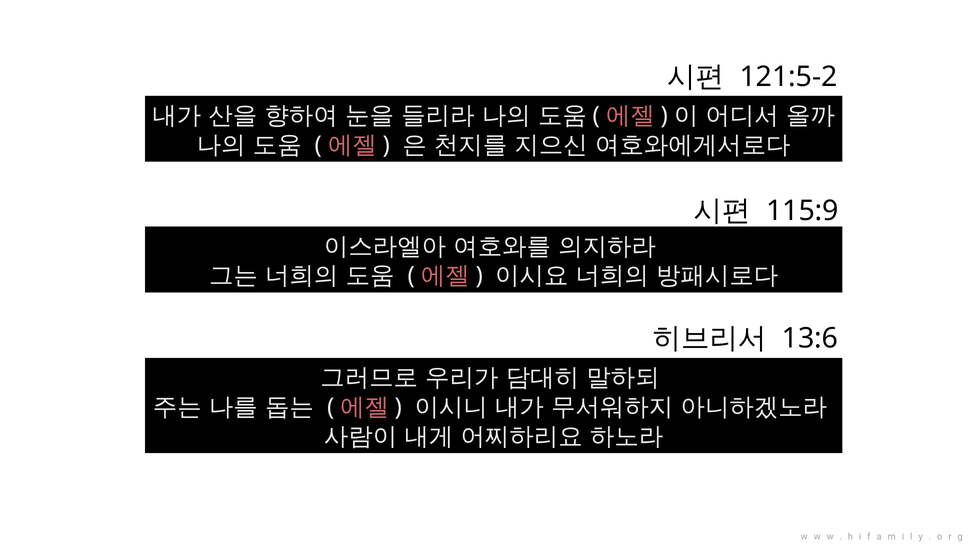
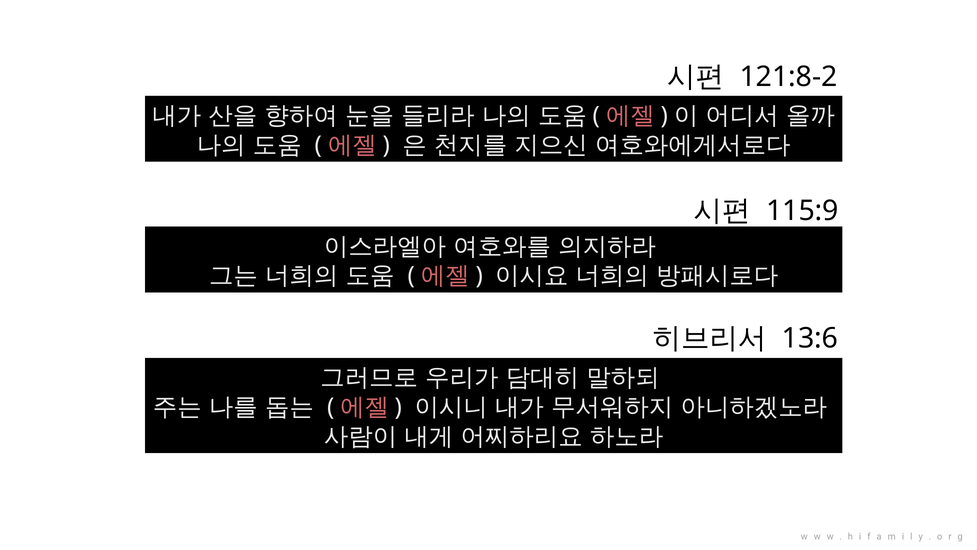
121:5-2: 121:5-2 -> 121:8-2 (789, 77)
